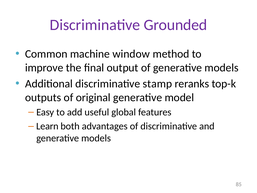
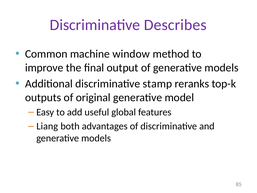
Grounded: Grounded -> Describes (175, 25)
Learn: Learn -> Liang (47, 126)
